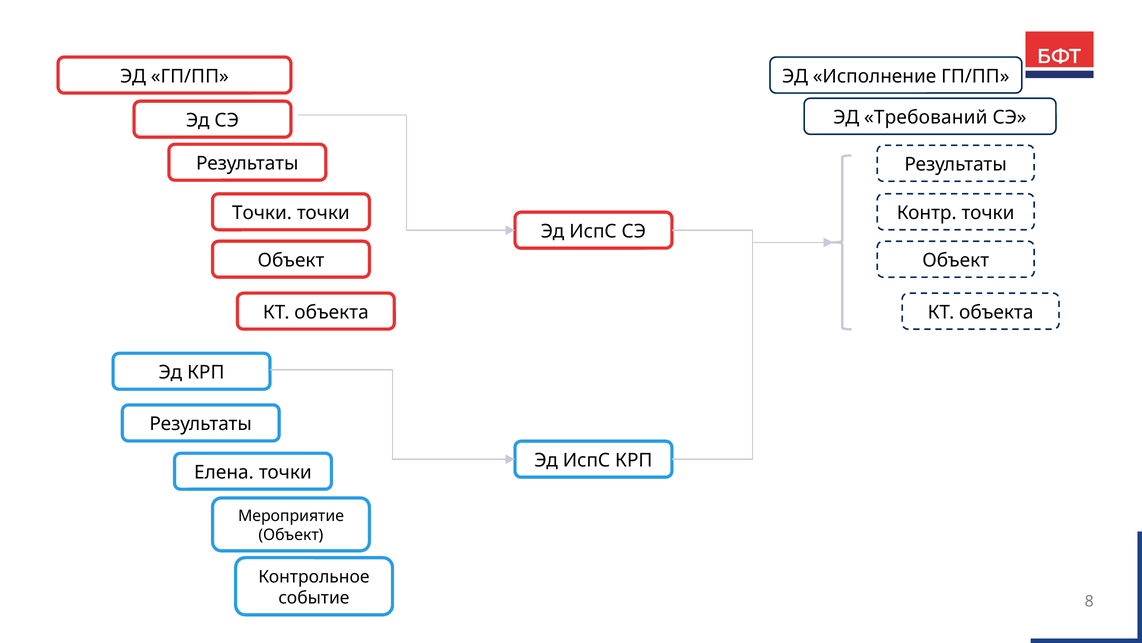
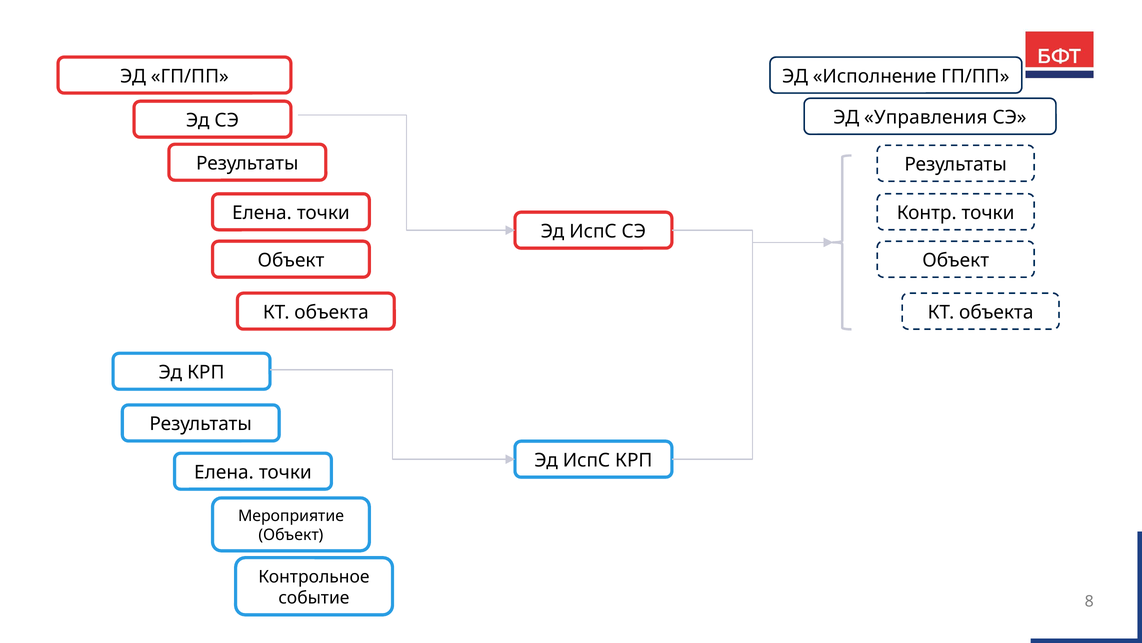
Требований: Требований -> Управления (926, 117)
Точки: Точки -> Елена (262, 213)
